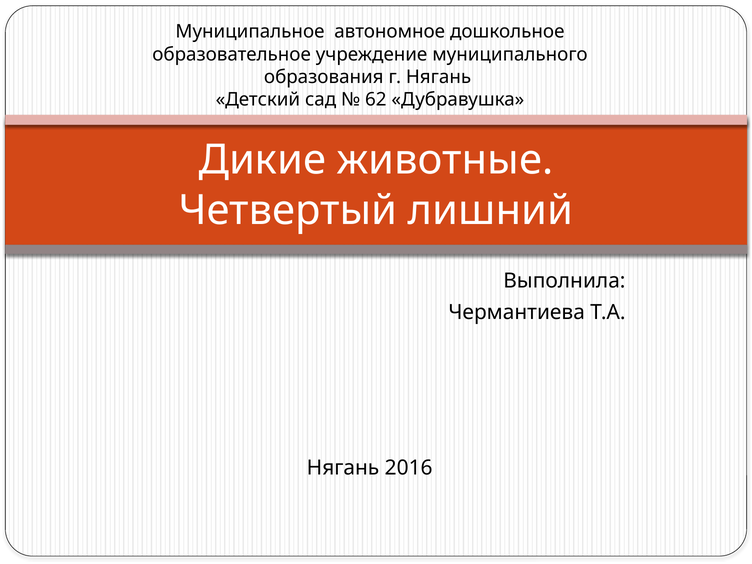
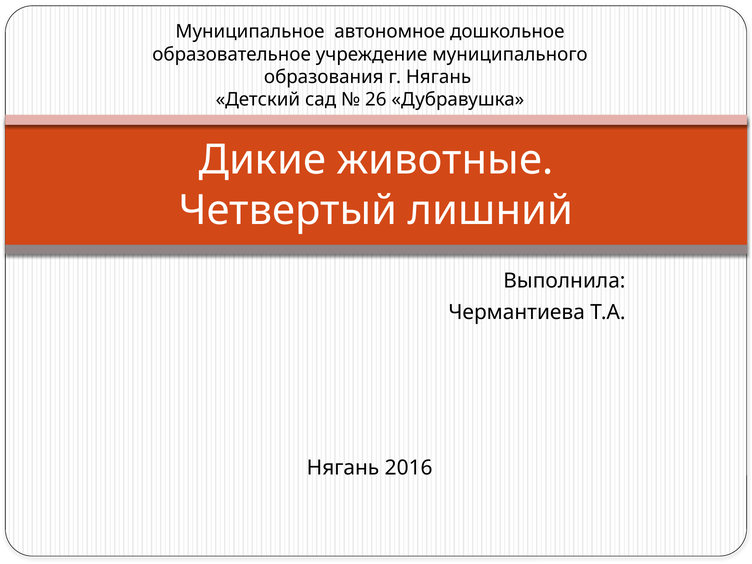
62: 62 -> 26 (376, 99)
